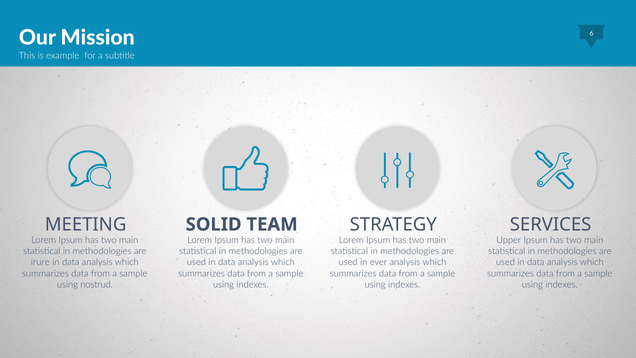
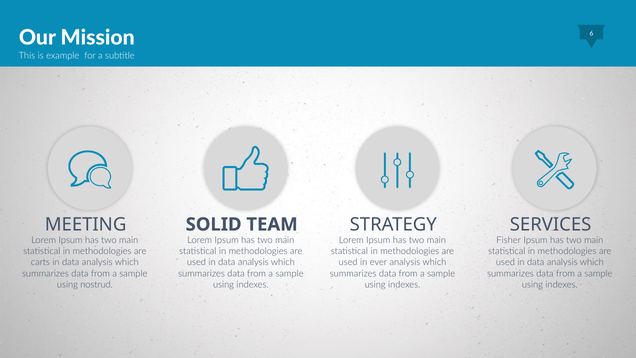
Upper: Upper -> Fisher (509, 240)
irure: irure -> carts (40, 262)
